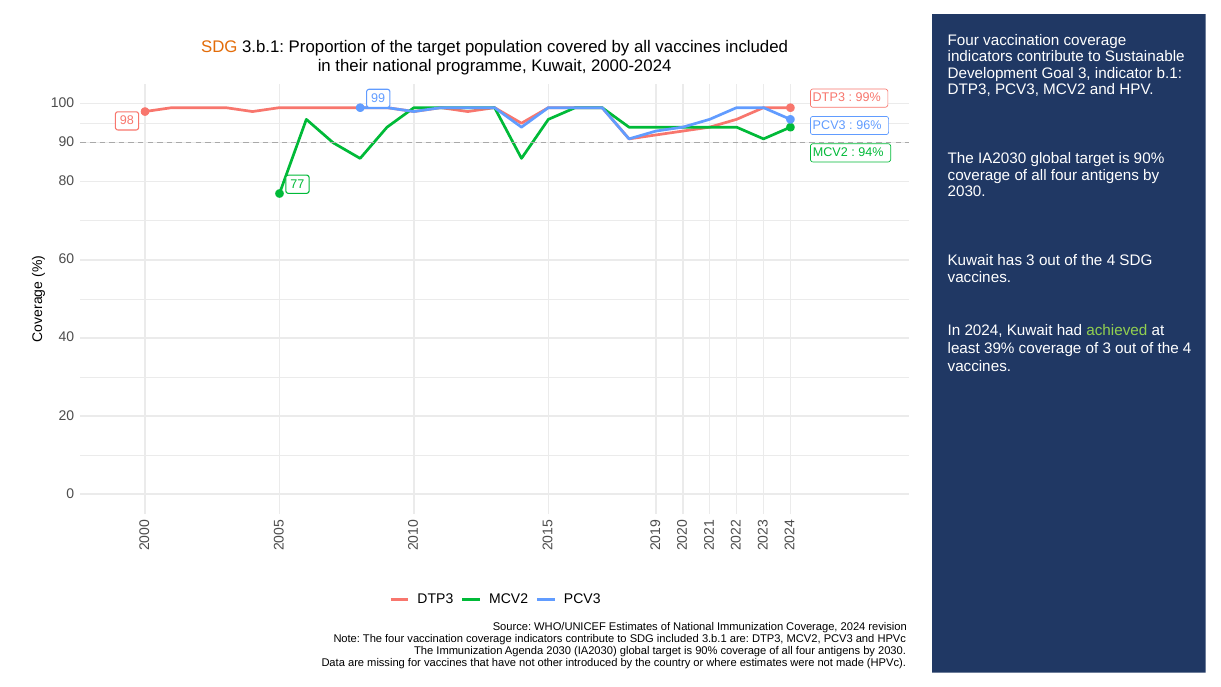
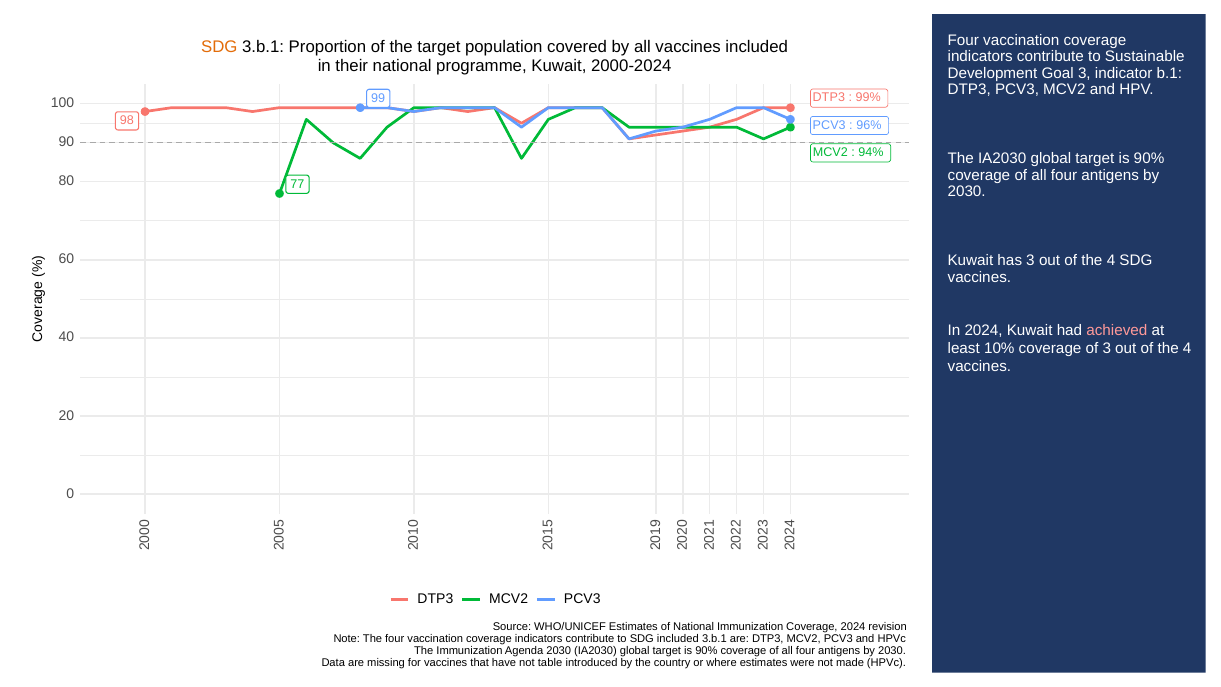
achieved colour: light green -> pink (1117, 330)
39%: 39% -> 10% (999, 348)
other: other -> table (550, 663)
